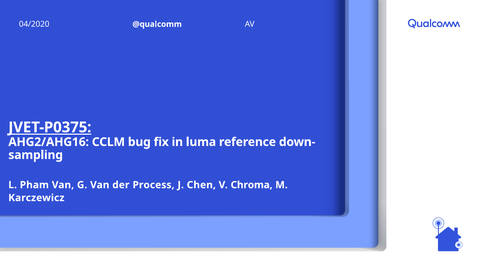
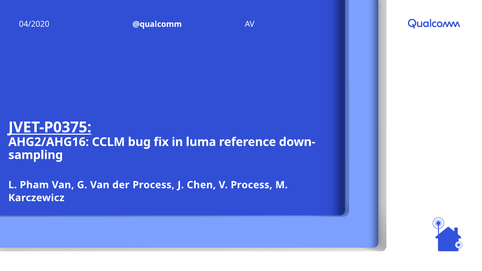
V Chroma: Chroma -> Process (251, 185)
